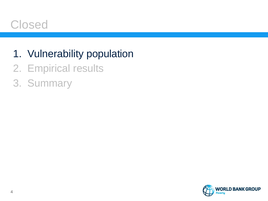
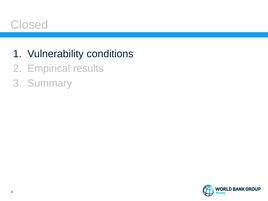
population: population -> conditions (110, 54)
